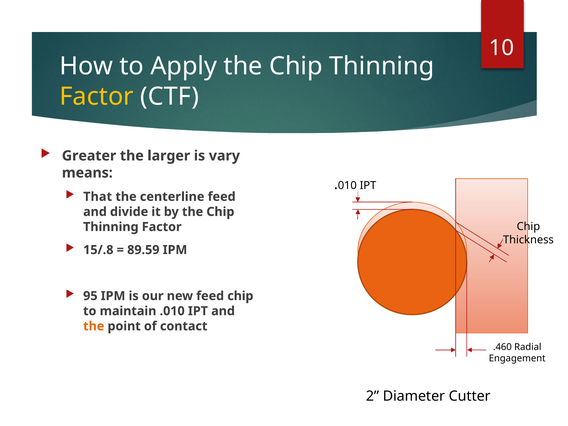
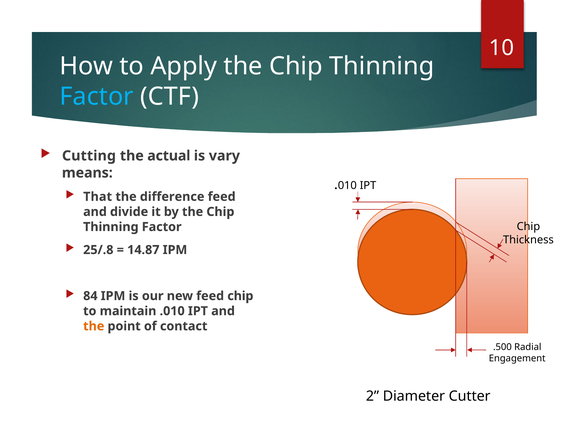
Factor colour: yellow -> light blue (97, 97)
Greater: Greater -> Cutting (89, 156)
larger: larger -> actual (169, 156)
centerline: centerline -> difference (172, 197)
15/.8: 15/.8 -> 25/.8 (98, 250)
89.59: 89.59 -> 14.87 (143, 250)
95: 95 -> 84 (90, 296)
.460: .460 -> .500 (502, 347)
